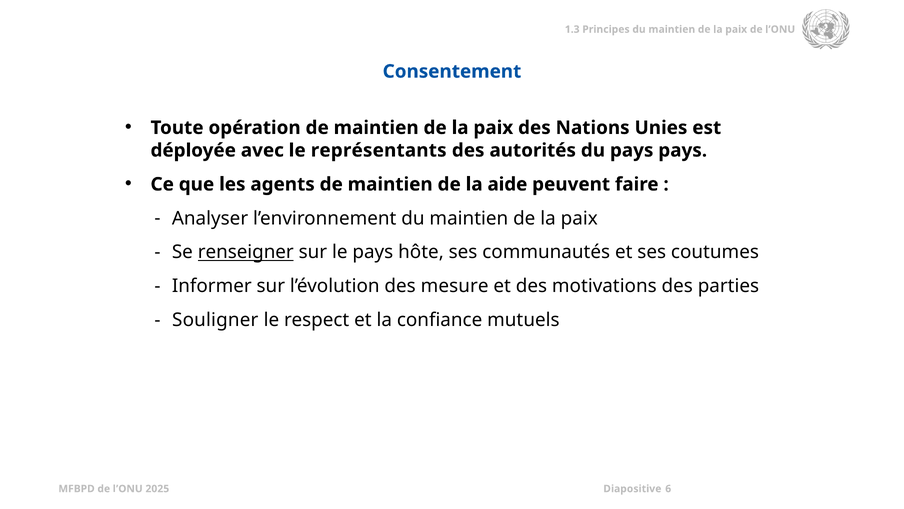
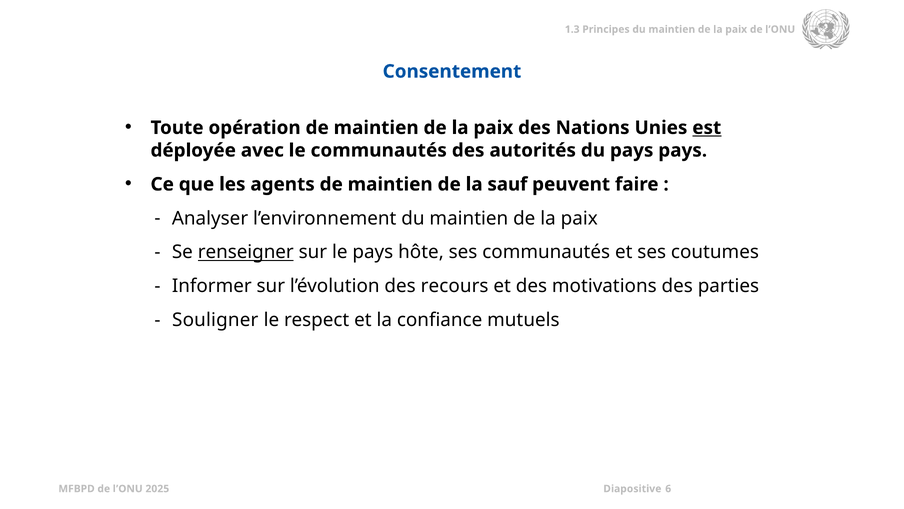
est underline: none -> present (707, 128)
le représentants: représentants -> communautés (379, 150)
aide: aide -> sauf (507, 184)
mesure: mesure -> recours (455, 286)
